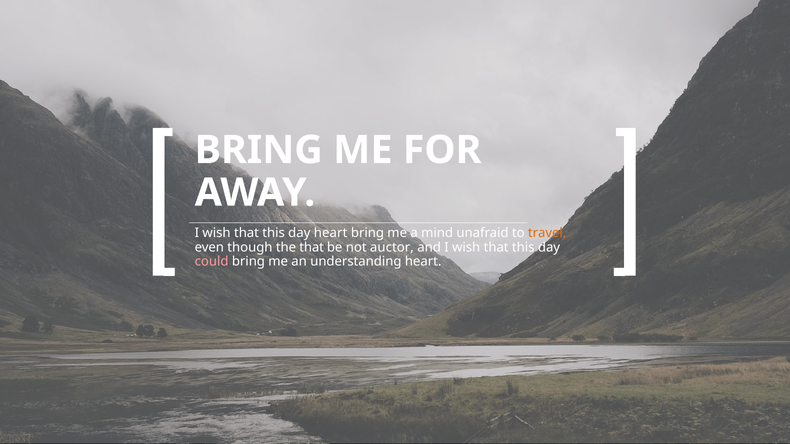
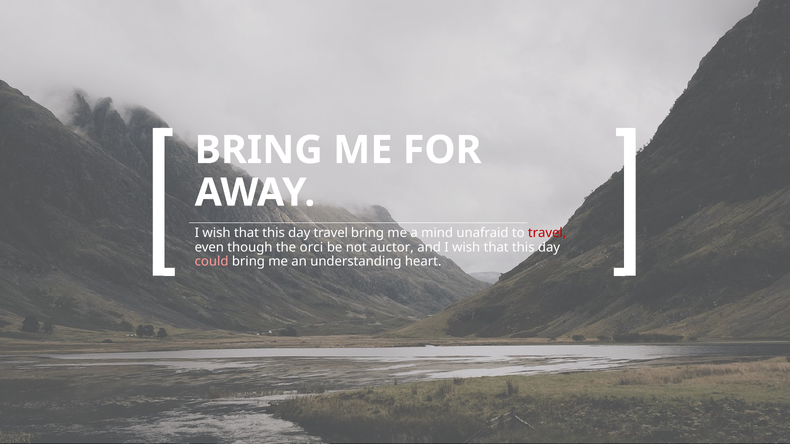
day heart: heart -> travel (331, 233)
travel colour: orange -> red (547, 233)
the that: that -> orci (311, 248)
